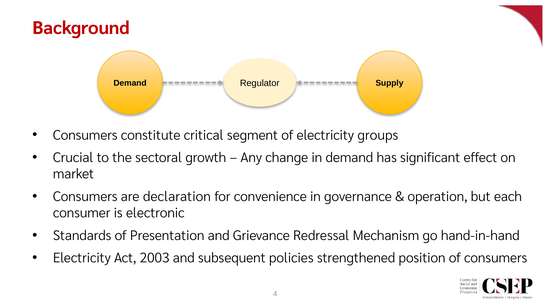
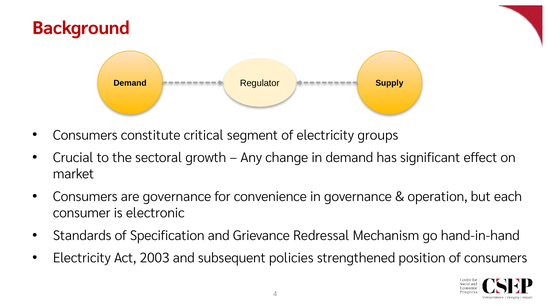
are declaration: declaration -> governance (177, 197)
Presentation: Presentation -> Specification (167, 236)
